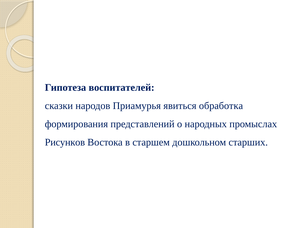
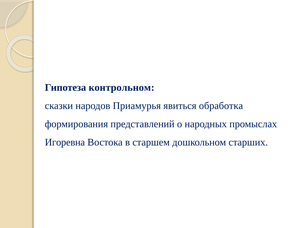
воспитателей: воспитателей -> контрольном (122, 87)
Рисунков: Рисунков -> Игоревна (65, 142)
